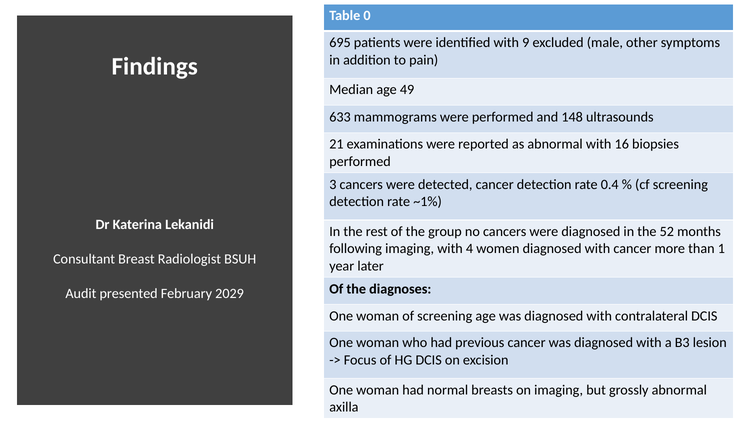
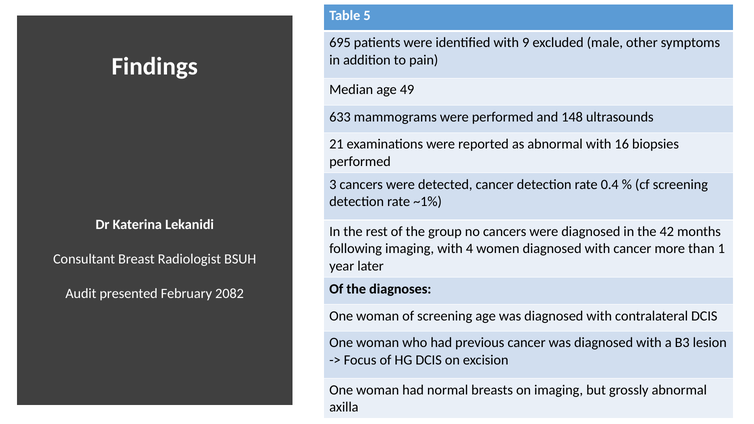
0: 0 -> 5 (367, 16)
52: 52 -> 42 (667, 232)
2029: 2029 -> 2082 (230, 294)
